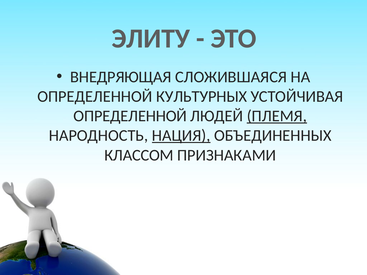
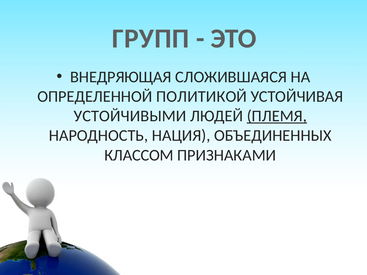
ЭЛИТУ: ЭЛИТУ -> ГРУПП (151, 39)
КУЛЬТУРНЫХ: КУЛЬТУРНЫХ -> ПОЛИТИКОЙ (201, 97)
ОПРЕДЕЛЕННОЙ: ОПРЕДЕЛЕННОЙ -> УСТОЙЧИВЫМИ (130, 116)
НАЦИЯ underline: present -> none (181, 136)
